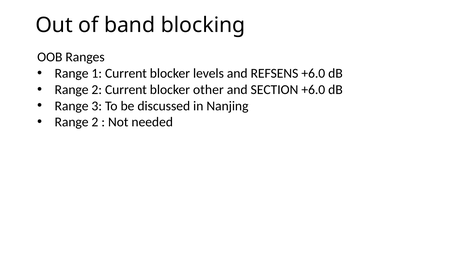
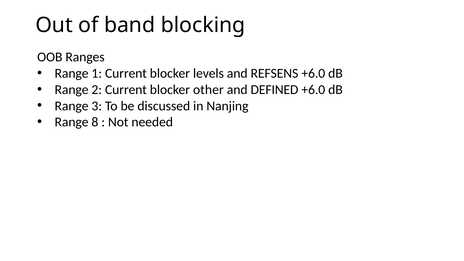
SECTION: SECTION -> DEFINED (275, 90)
2: 2 -> 8 (95, 122)
